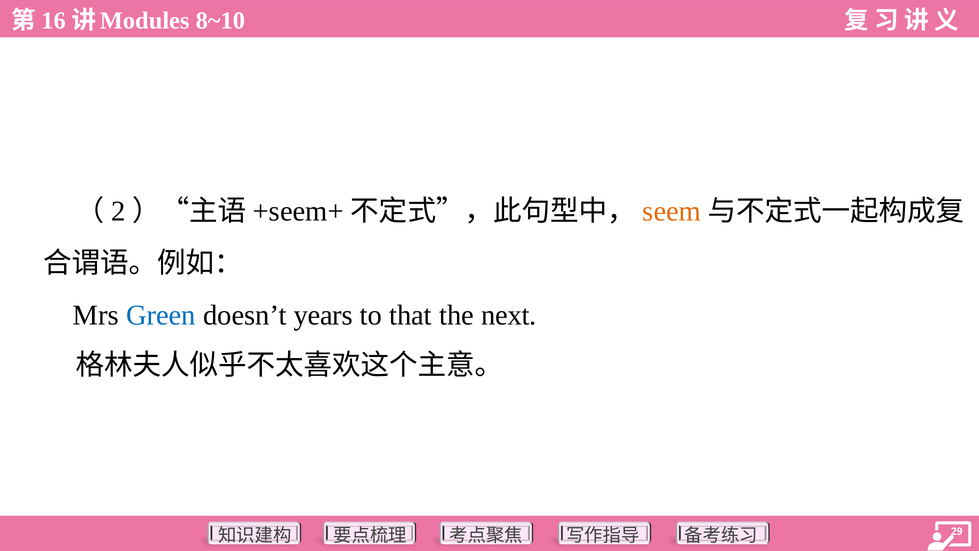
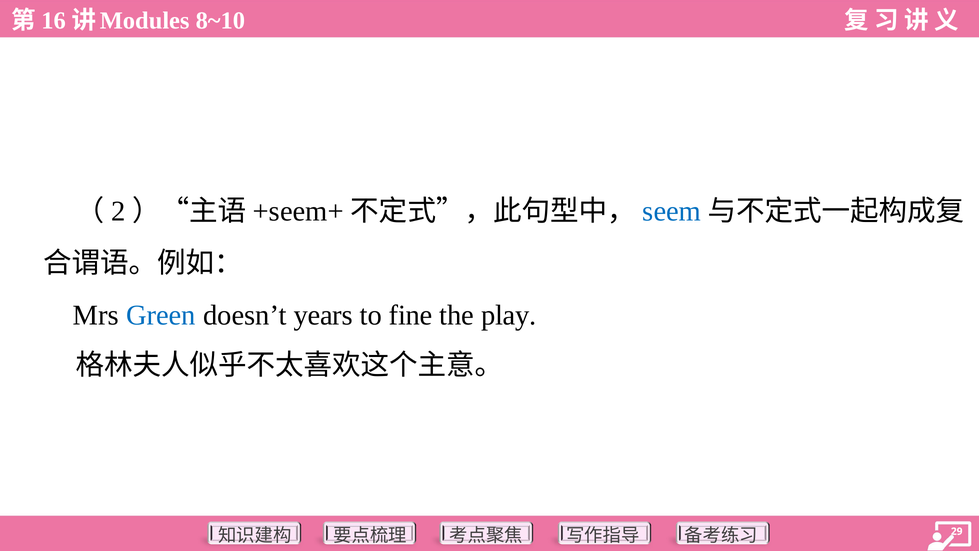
seem colour: orange -> blue (672, 211)
that: that -> fine (411, 315)
next: next -> play (509, 315)
